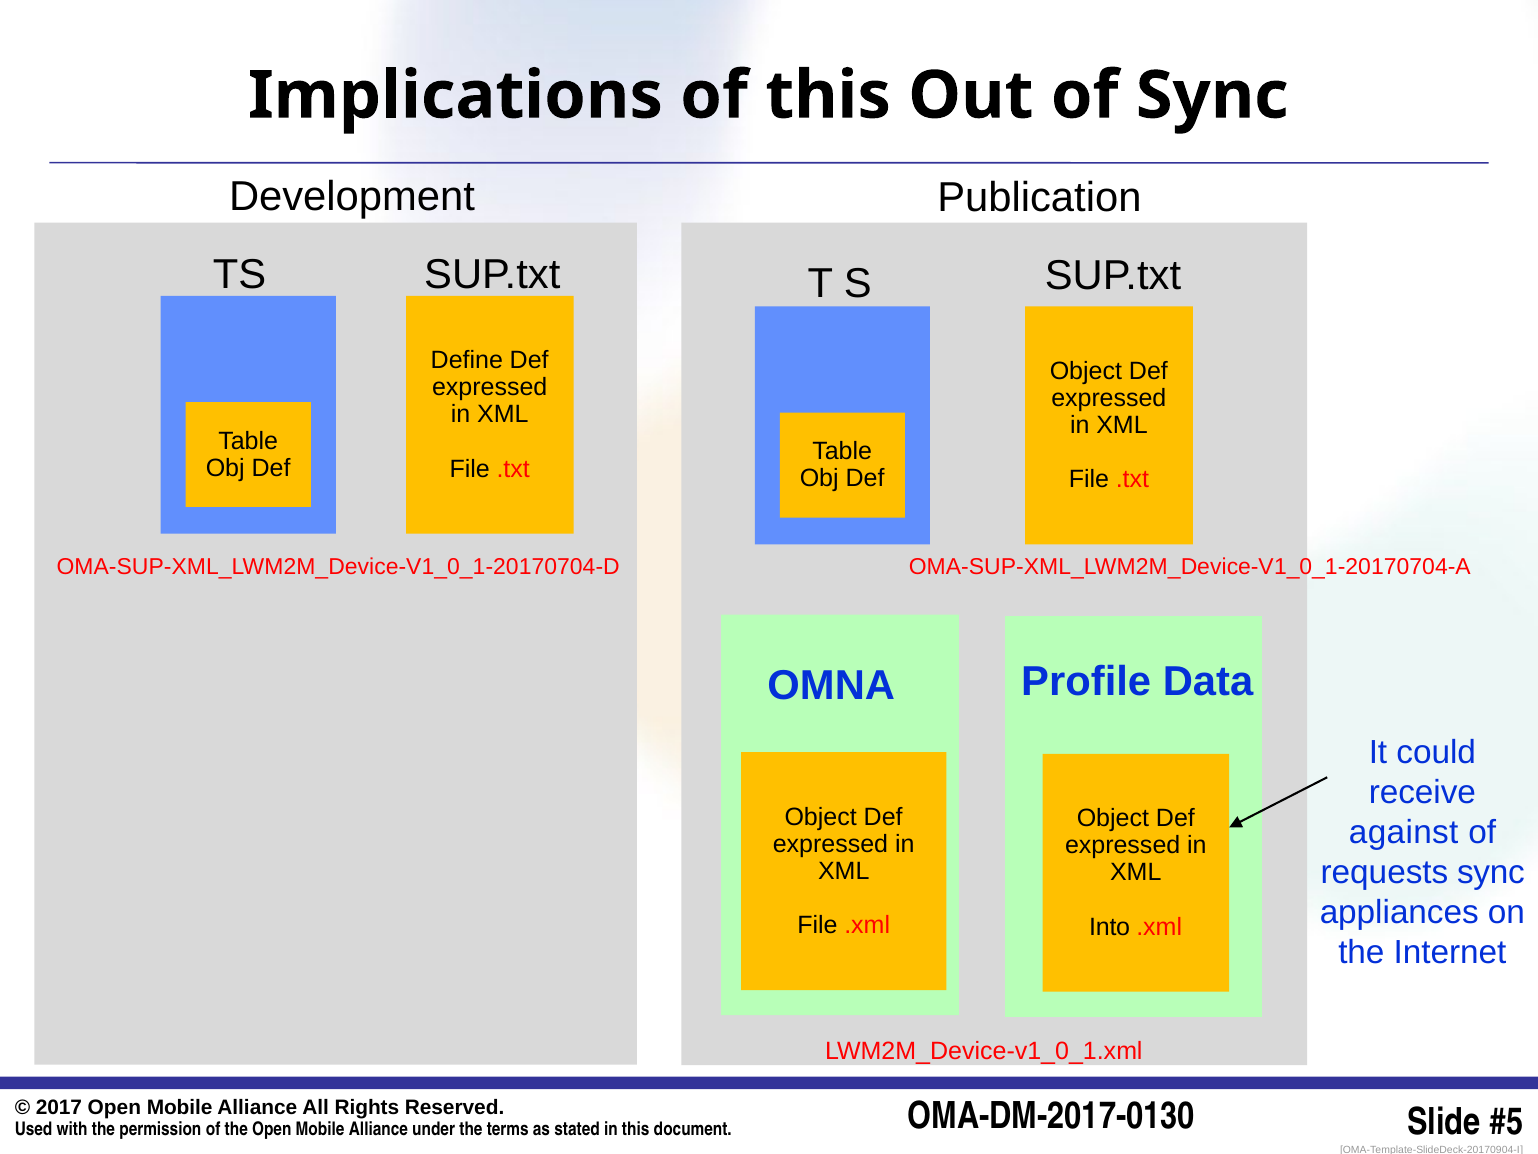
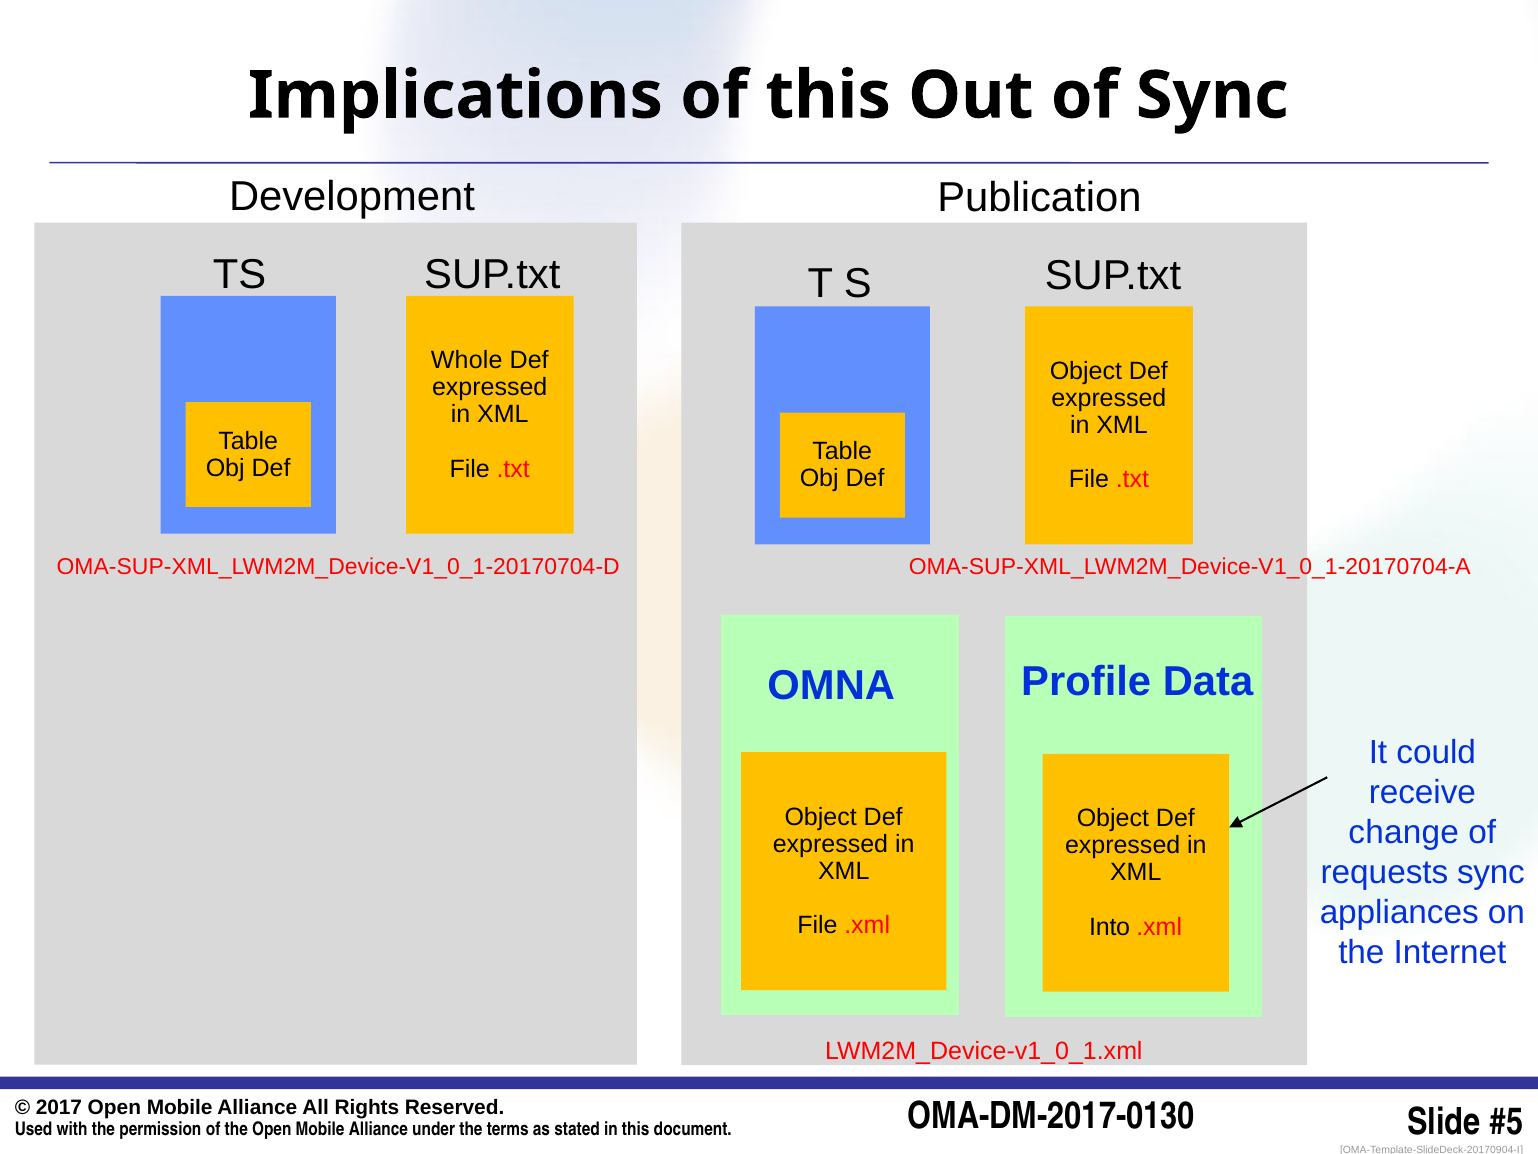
Define: Define -> Whole (467, 361)
against: against -> change (1404, 832)
